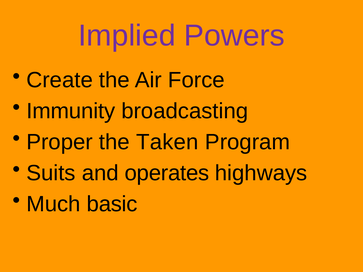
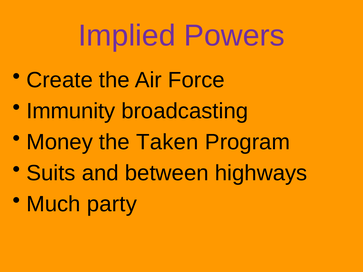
Proper: Proper -> Money (60, 142)
operates: operates -> between (167, 173)
basic: basic -> party (112, 204)
